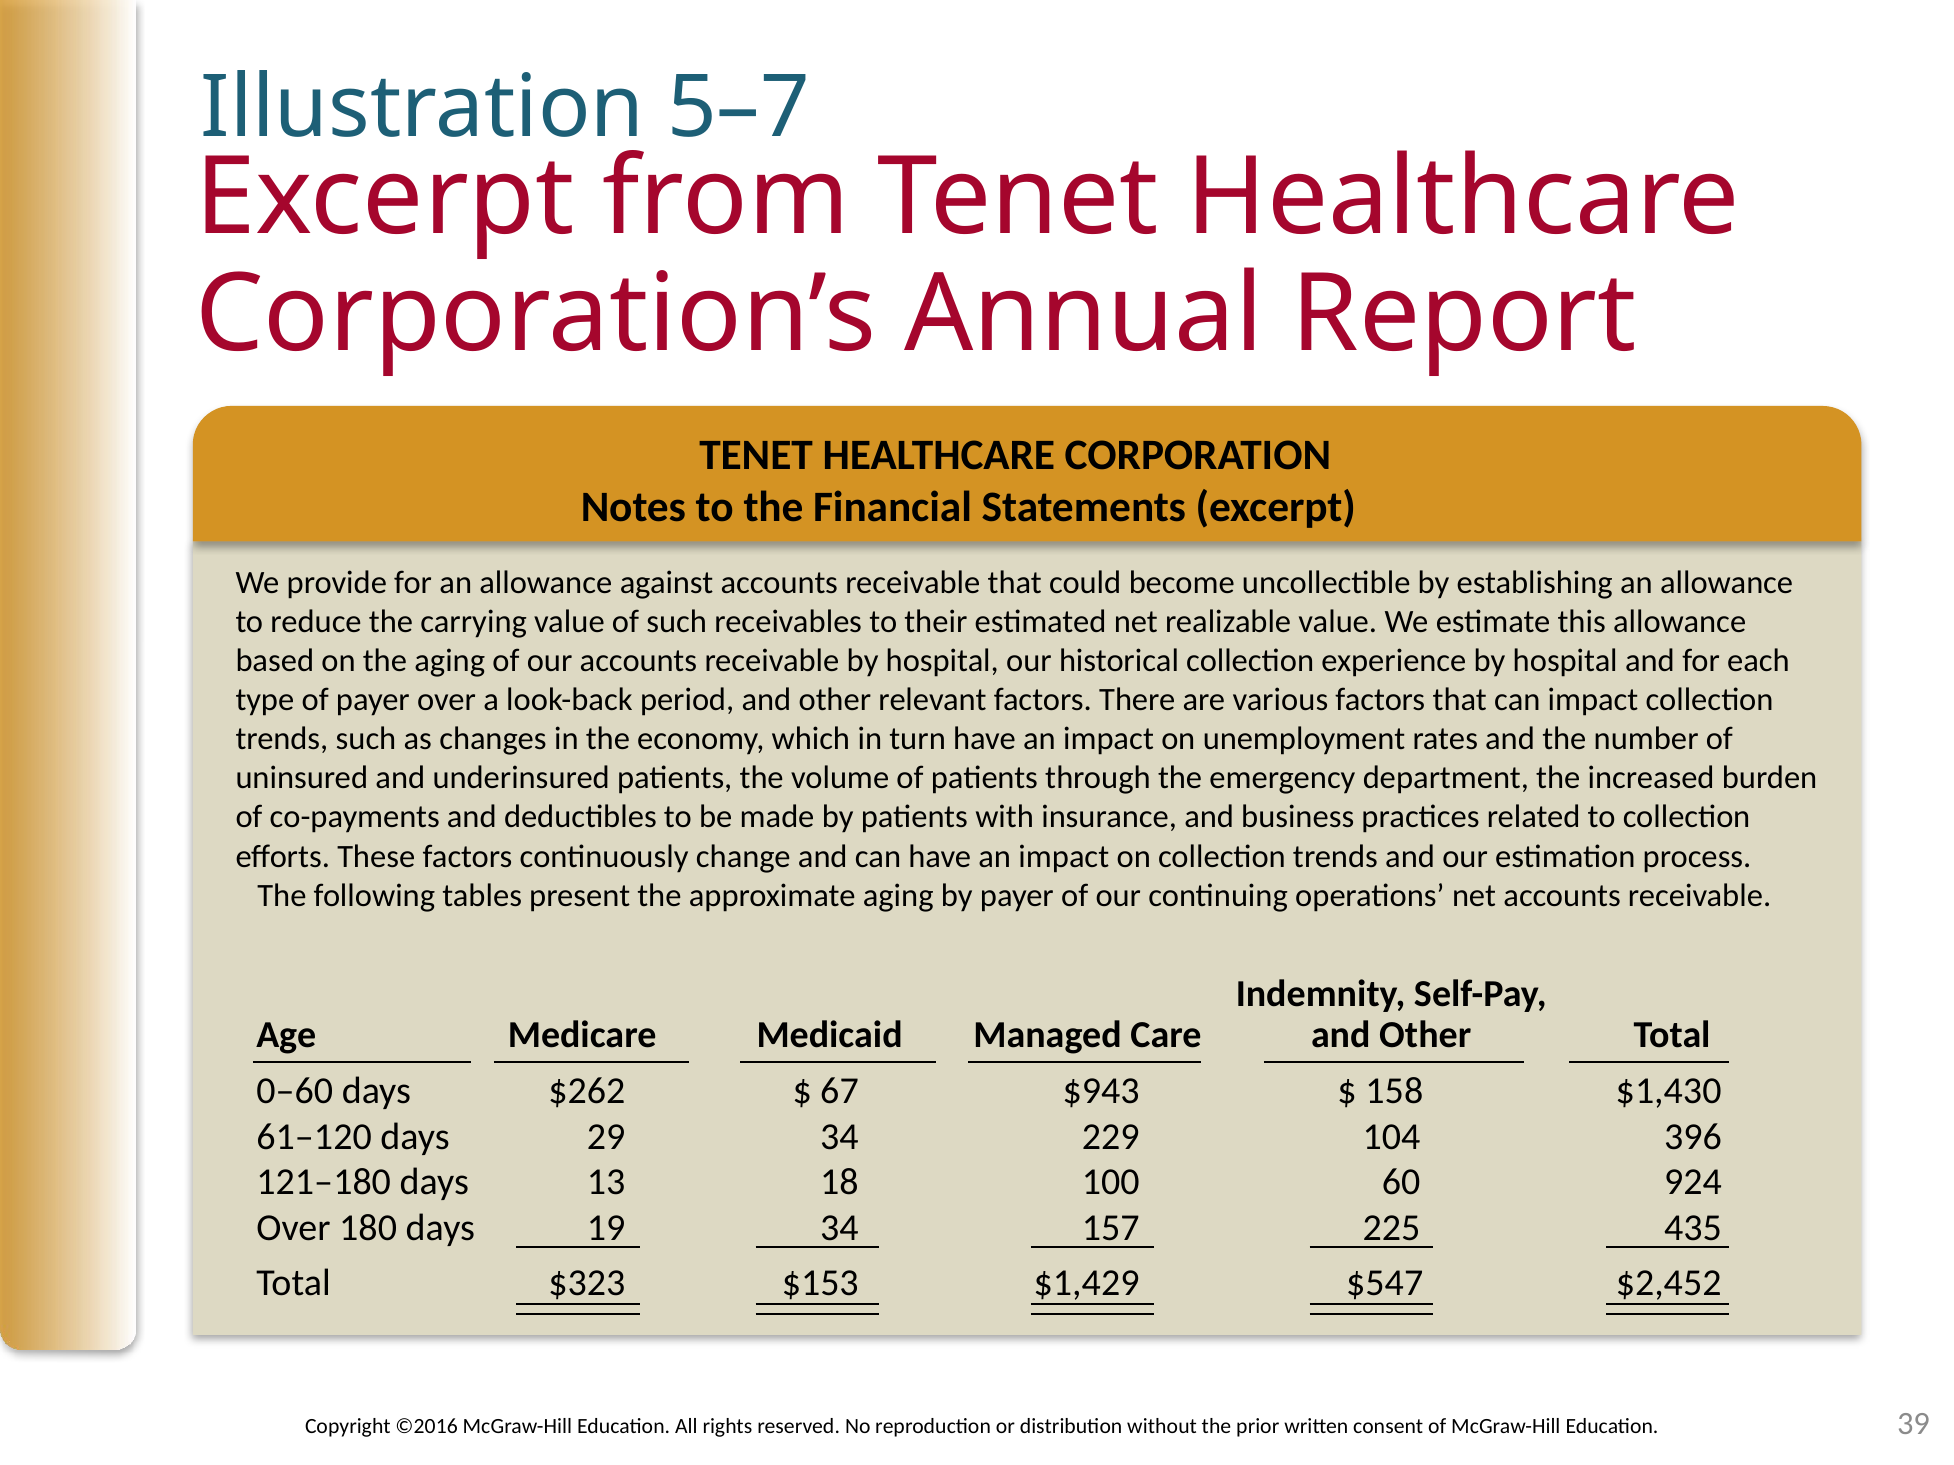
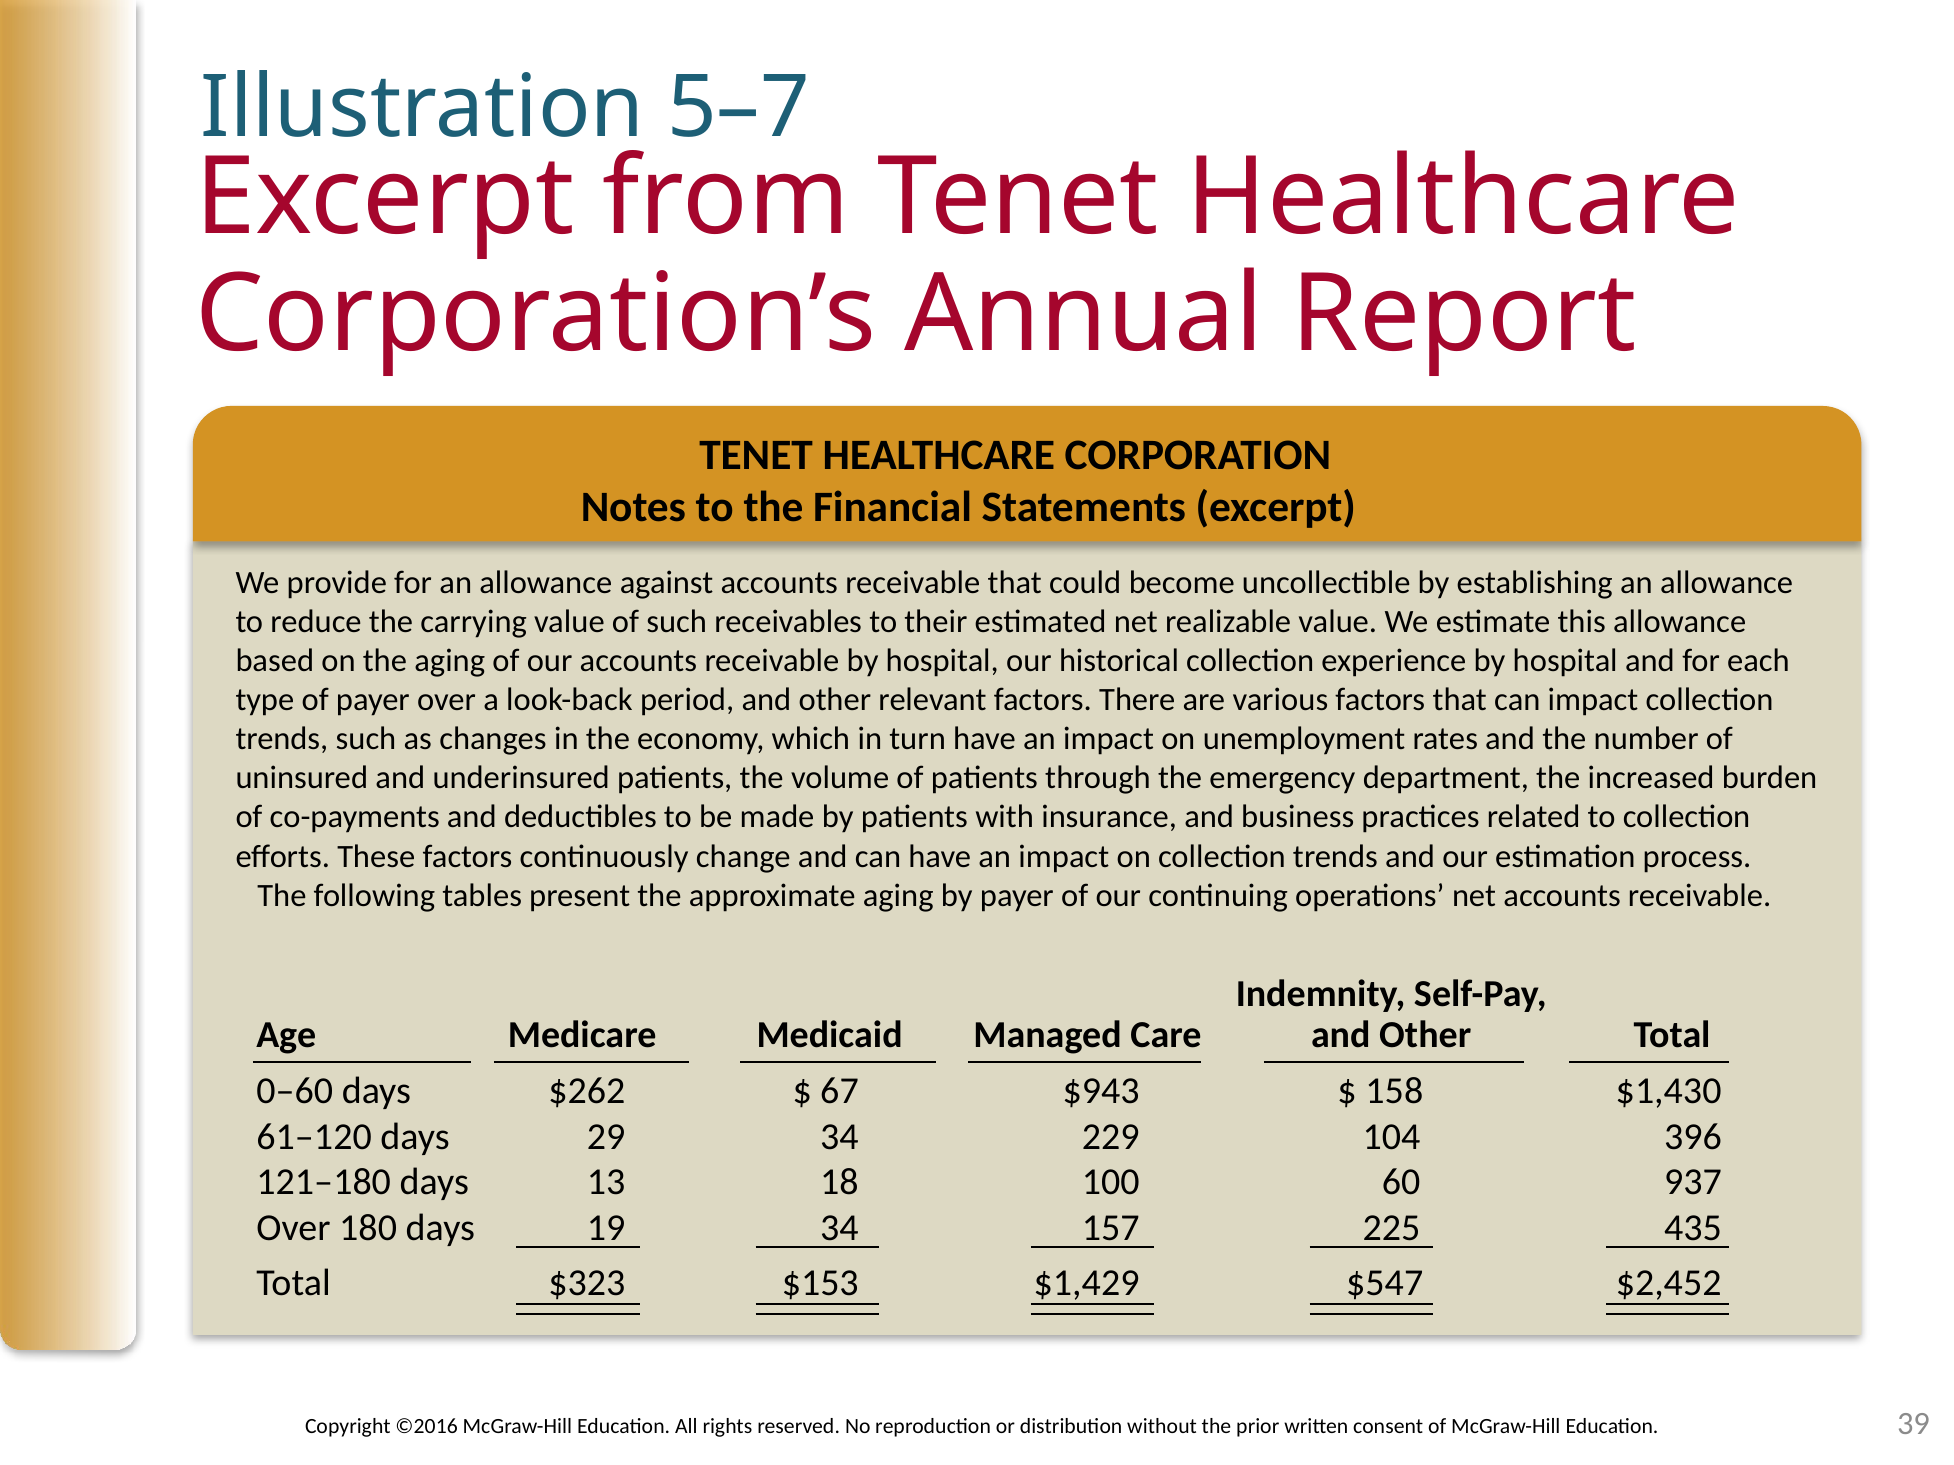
924: 924 -> 937 (1693, 1183)
